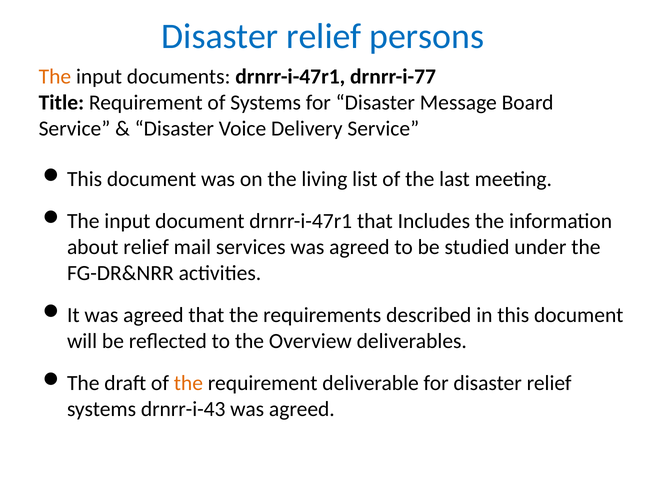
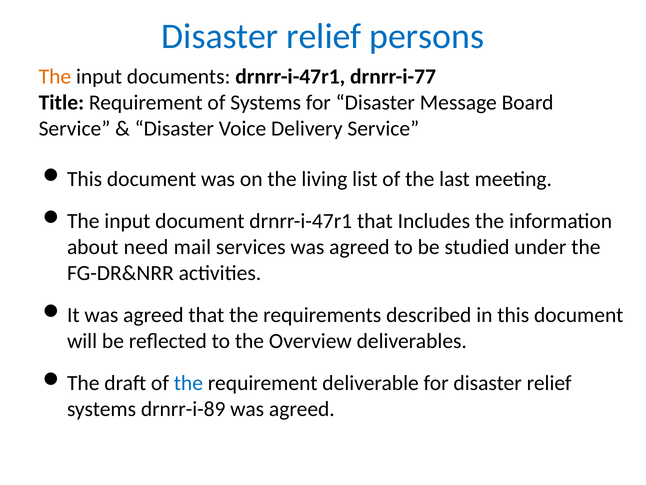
about relief: relief -> need (146, 247)
the colour: orange -> blue (188, 383)
drnrr-i-43: drnrr-i-43 -> drnrr-i-89 (183, 408)
